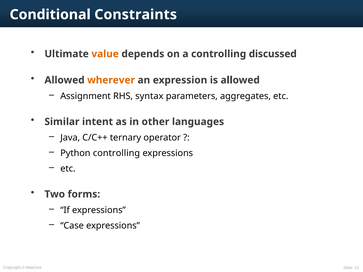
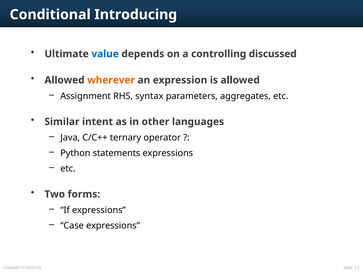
Constraints: Constraints -> Introducing (136, 15)
value colour: orange -> blue (105, 54)
Python controlling: controlling -> statements (117, 153)
